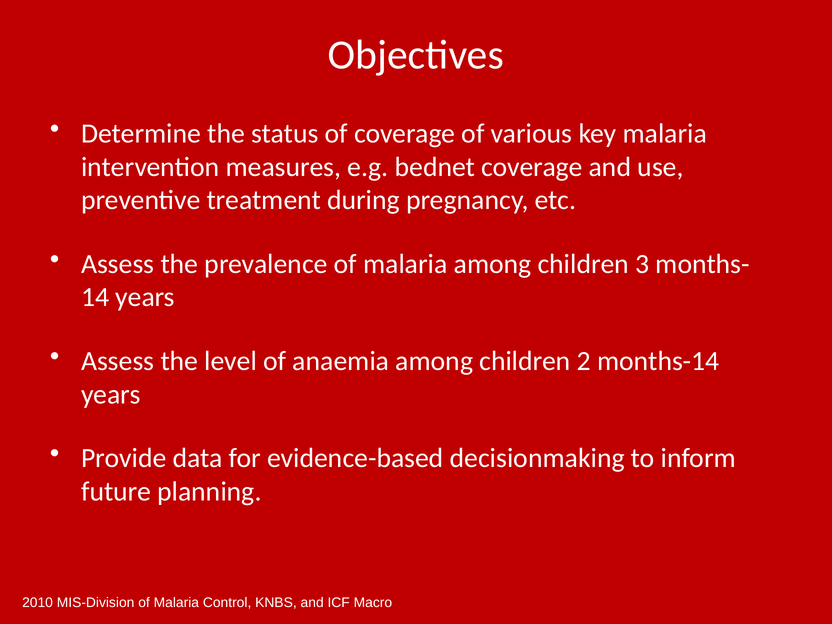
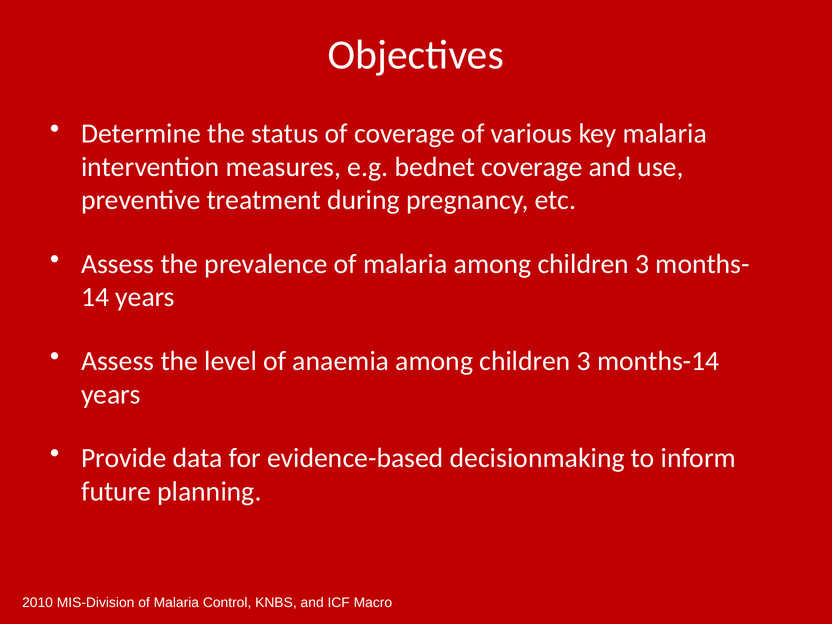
anaemia among children 2: 2 -> 3 (584, 361)
